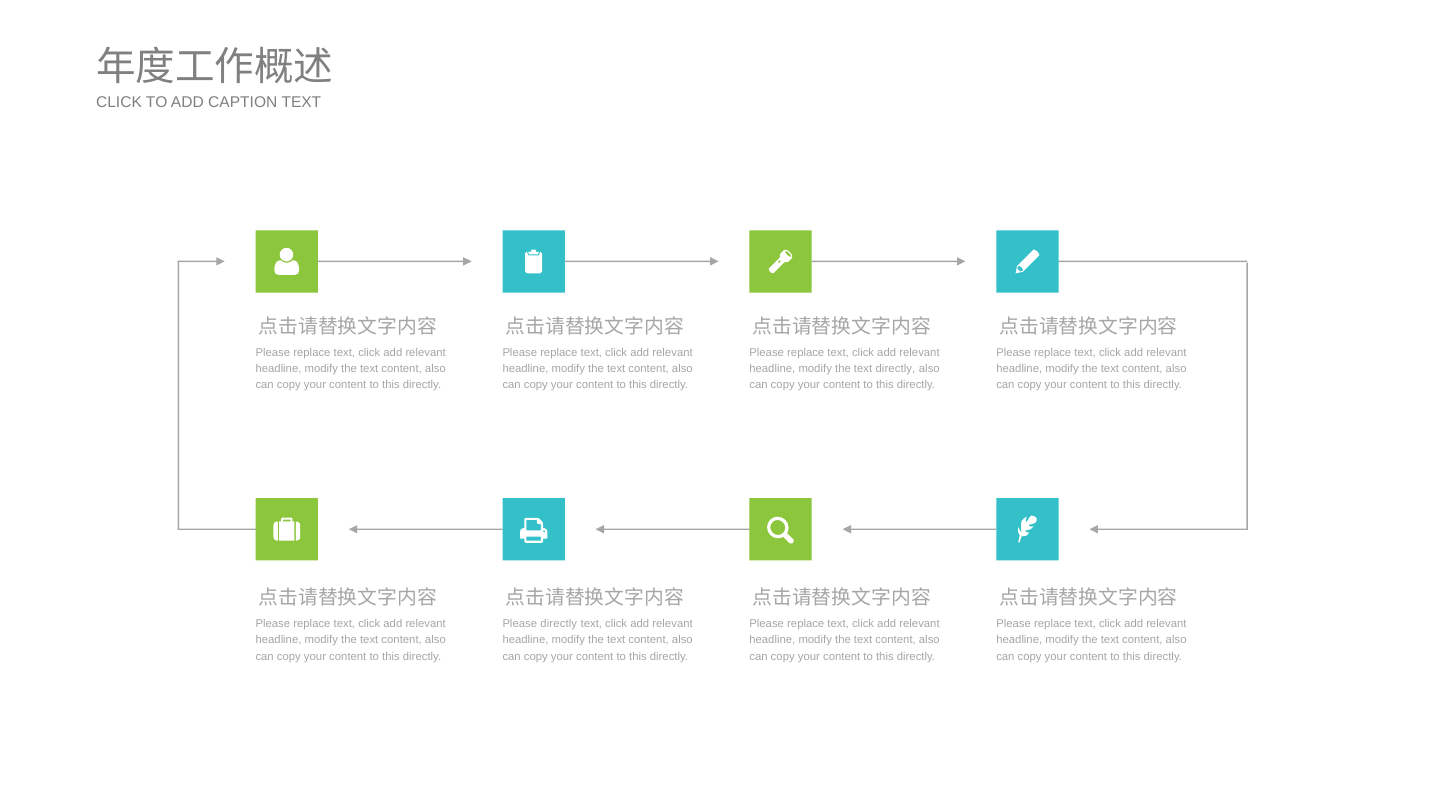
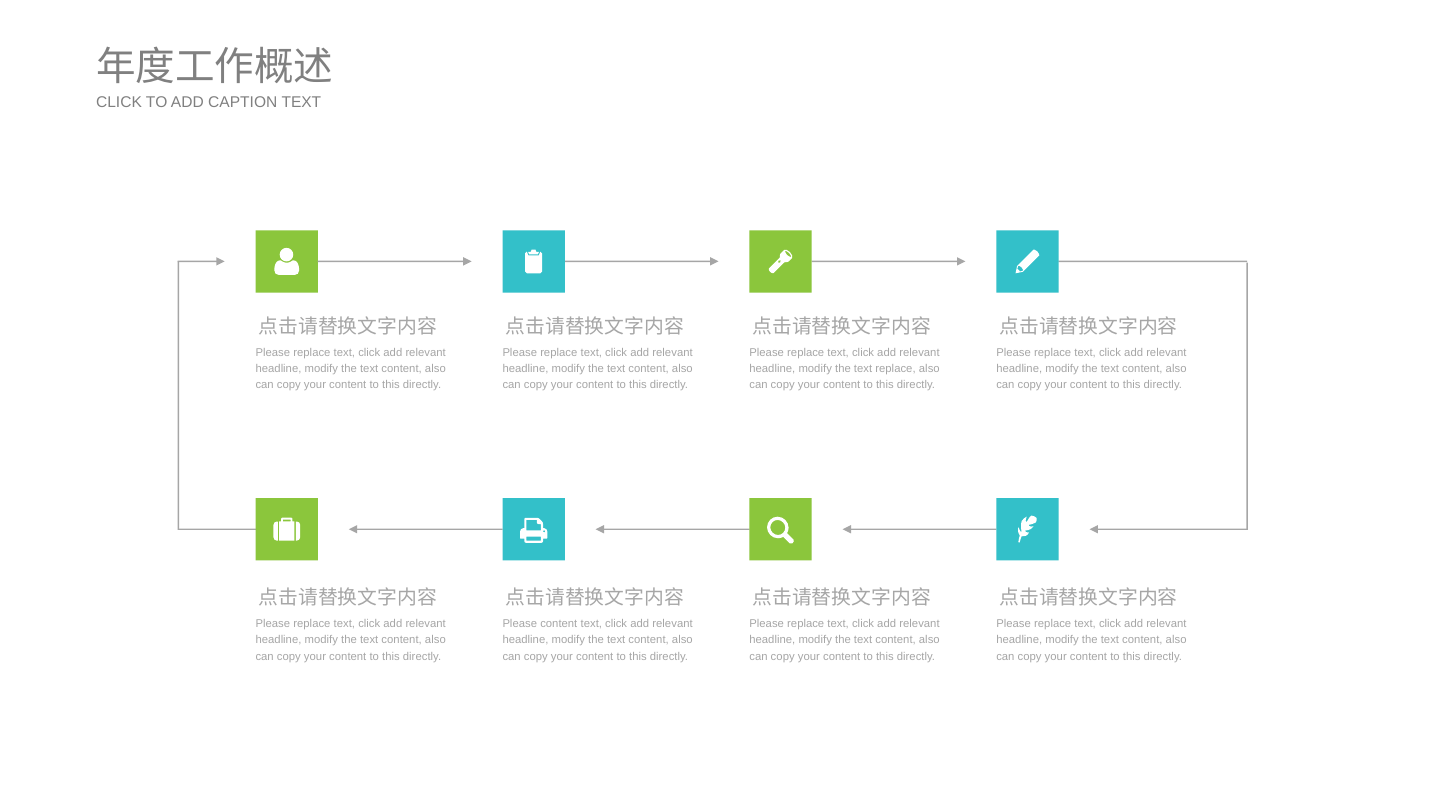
text directly: directly -> replace (896, 369)
Please directly: directly -> content (559, 624)
